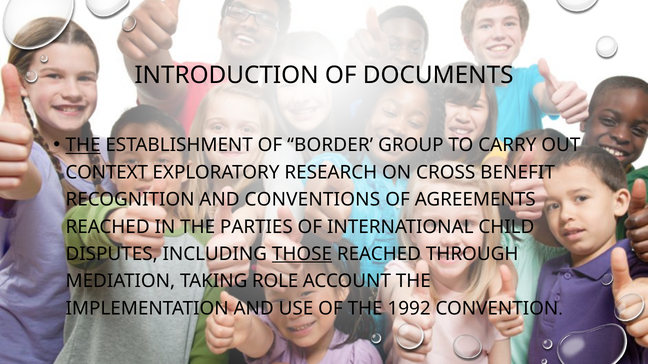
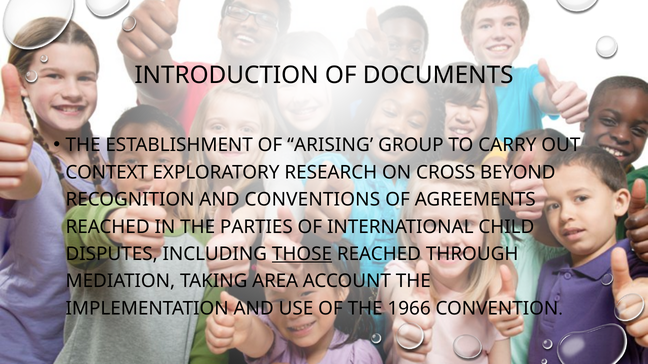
THE underline: present -> none (83, 145)
BORDER: BORDER -> ARISING (330, 145)
BENEFIT: BENEFIT -> BEYOND (518, 173)
ROLE: ROLE -> AREA (275, 282)
1992: 1992 -> 1966 (409, 309)
